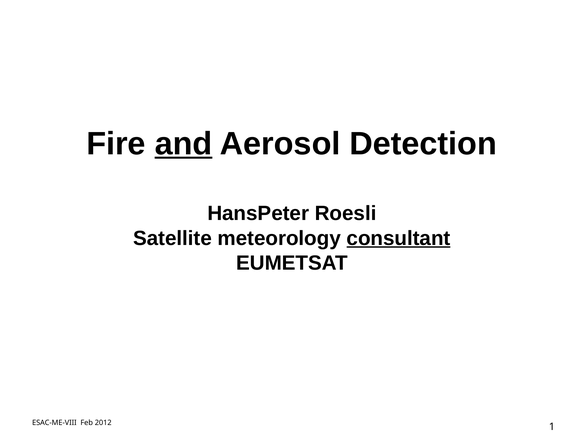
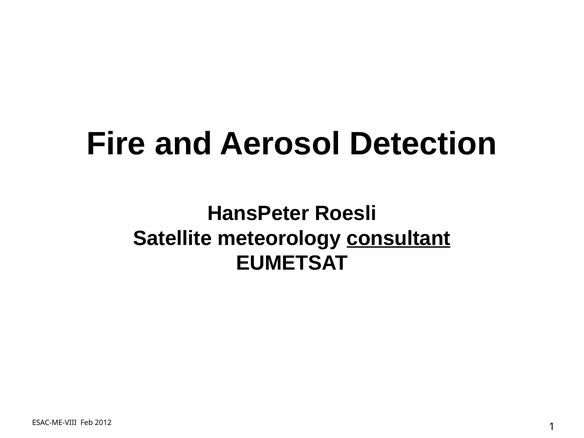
and underline: present -> none (183, 144)
